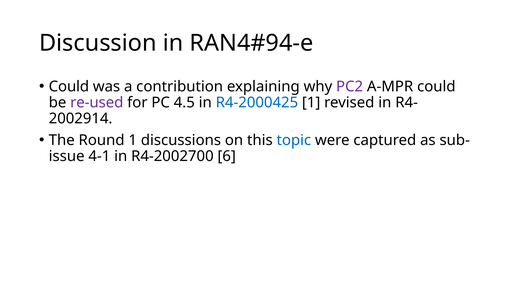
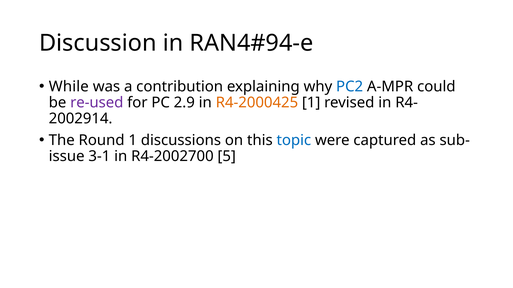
Could: Could -> While (69, 87)
PC2 colour: purple -> blue (350, 87)
4.5: 4.5 -> 2.9 (184, 103)
R4-2000425 colour: blue -> orange (257, 103)
4-1: 4-1 -> 3-1 (99, 157)
6: 6 -> 5 (227, 157)
